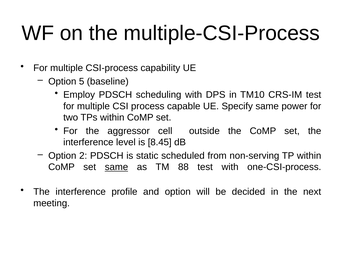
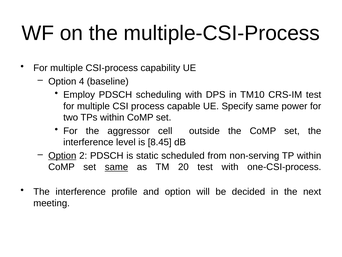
5: 5 -> 4 (82, 81)
Option underline: none -> present (62, 155)
88: 88 -> 20 (183, 167)
